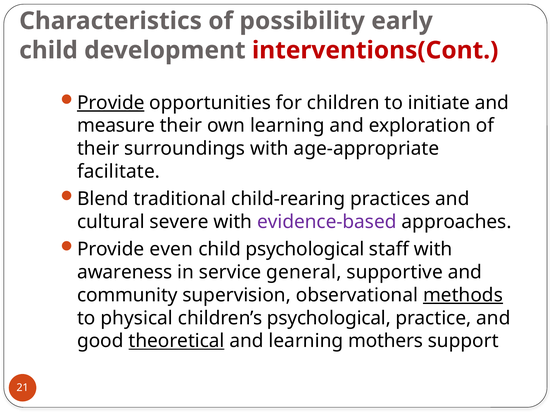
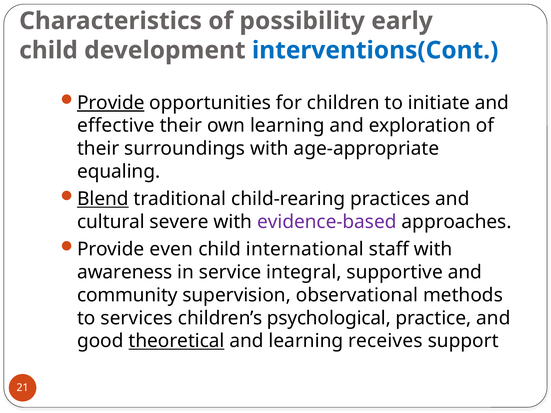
interventions(Cont colour: red -> blue (375, 50)
measure: measure -> effective (116, 126)
facilitate: facilitate -> equaling (119, 172)
Blend underline: none -> present (103, 199)
child psychological: psychological -> international (305, 249)
general: general -> integral (304, 272)
methods underline: present -> none (463, 295)
physical: physical -> services (137, 318)
mothers: mothers -> receives (385, 341)
